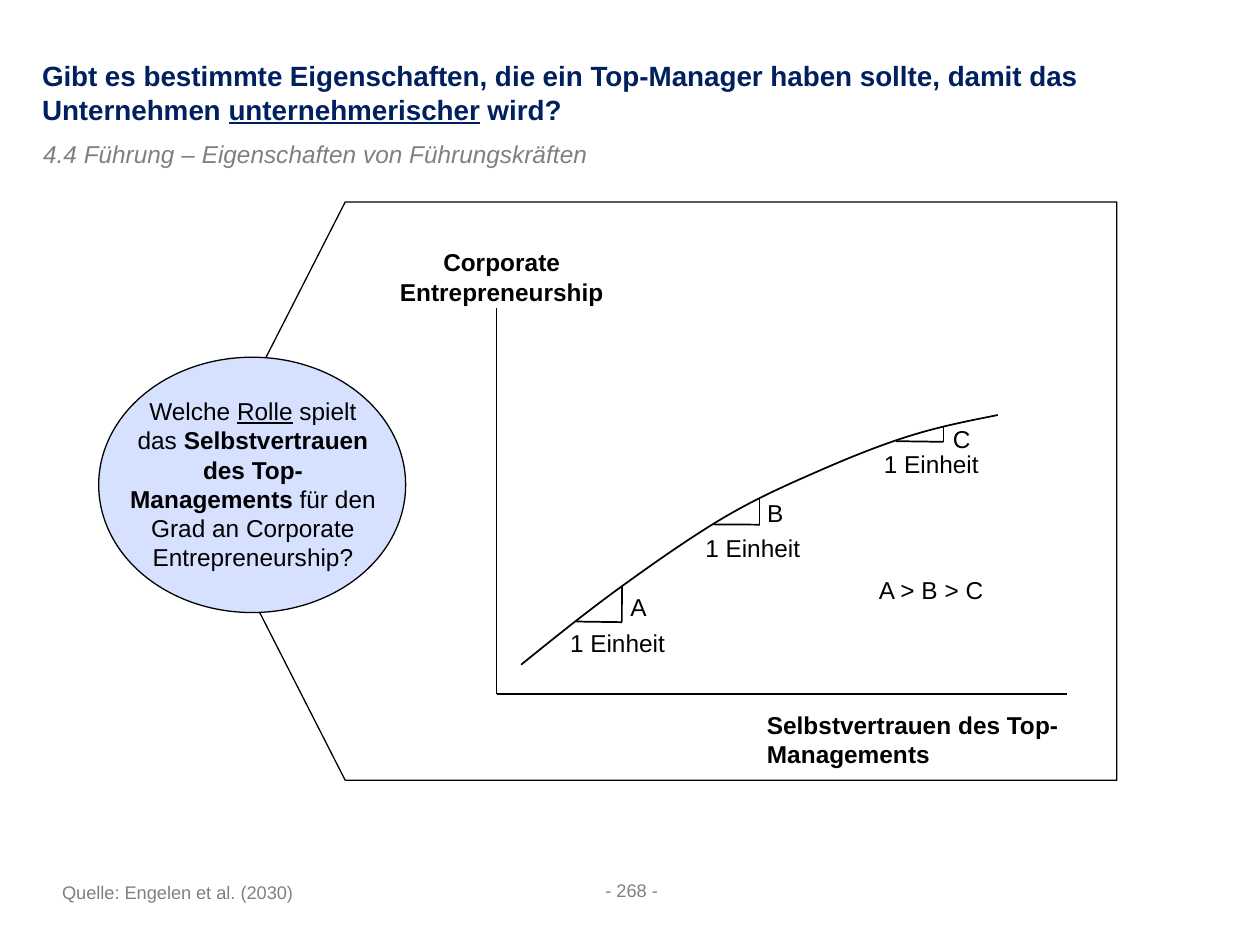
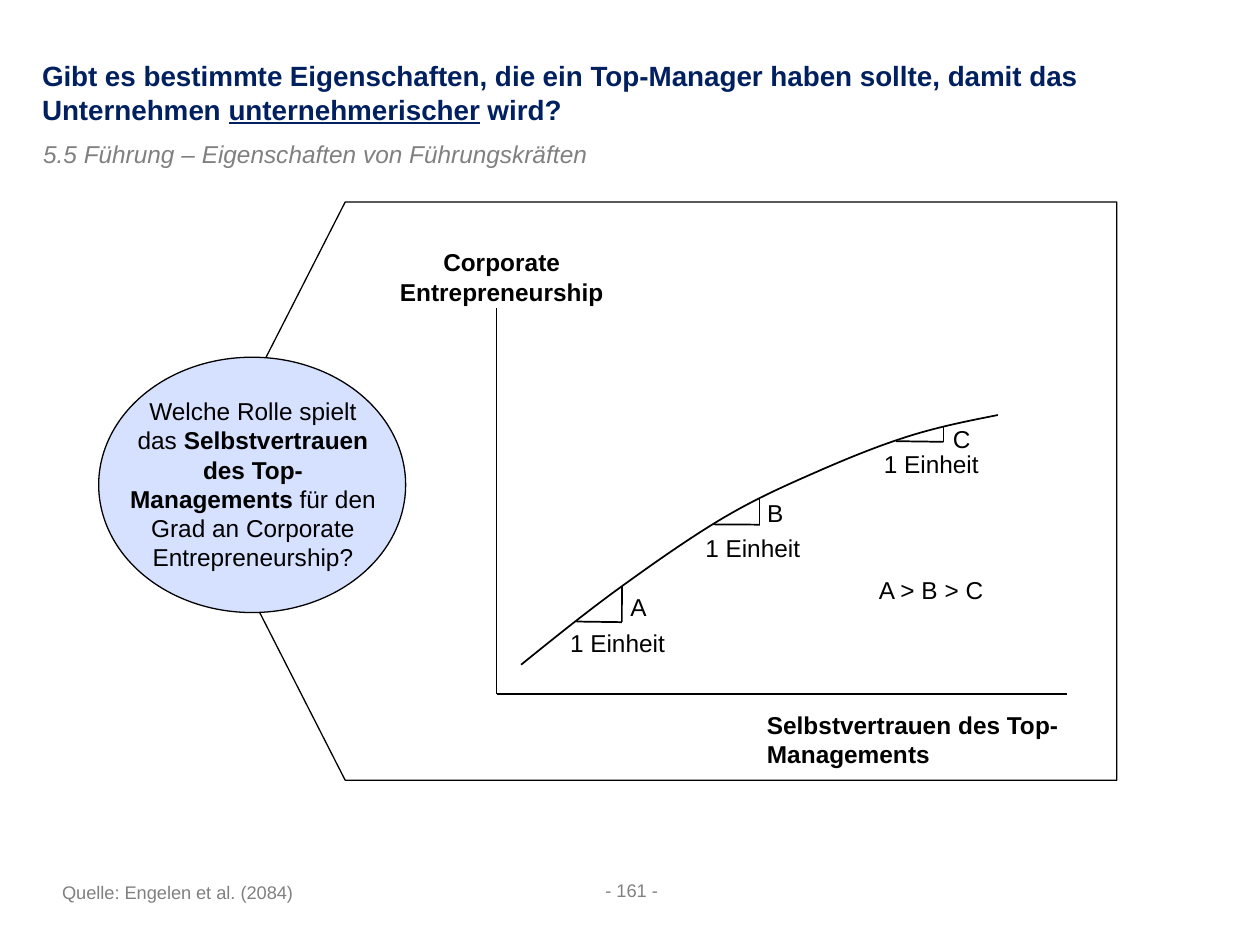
4.4: 4.4 -> 5.5 (60, 156)
Rolle underline: present -> none (265, 412)
268: 268 -> 161 (632, 892)
2030: 2030 -> 2084 (267, 893)
